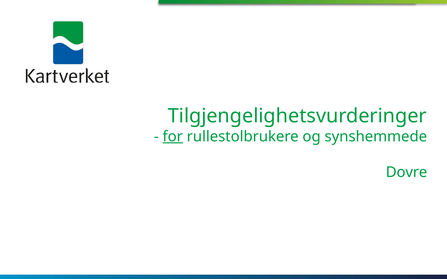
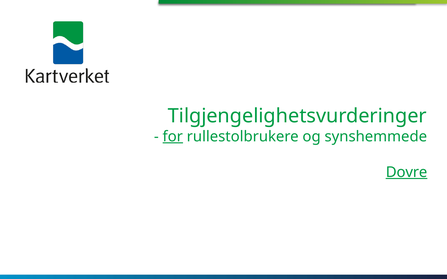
Dovre underline: none -> present (407, 172)
